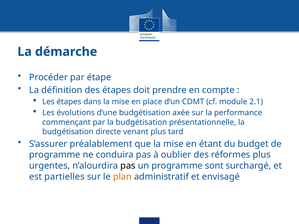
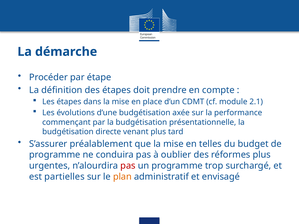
étant: étant -> telles (210, 144)
pas colour: black -> red (128, 166)
sont: sont -> trop (214, 166)
